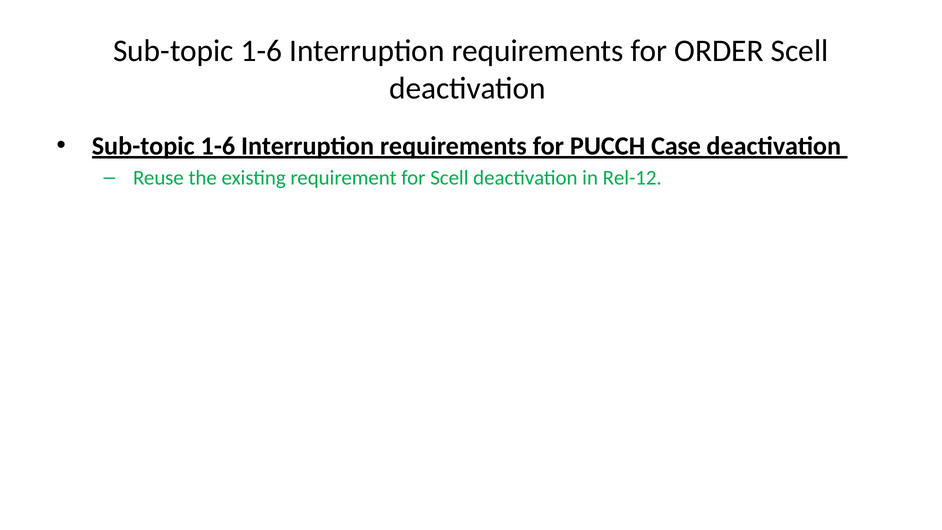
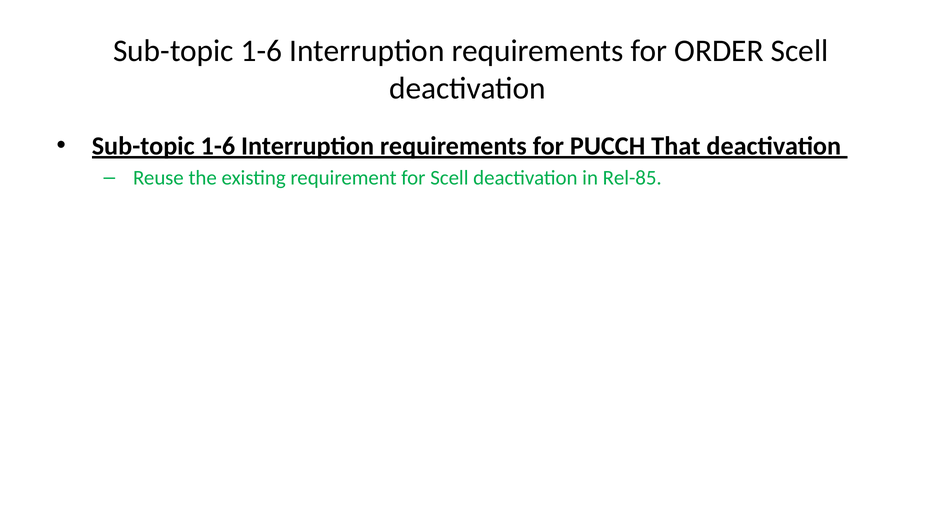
Case: Case -> That (676, 146)
Rel-12: Rel-12 -> Rel-85 (632, 178)
